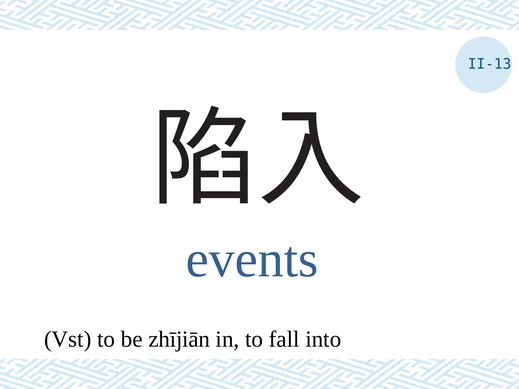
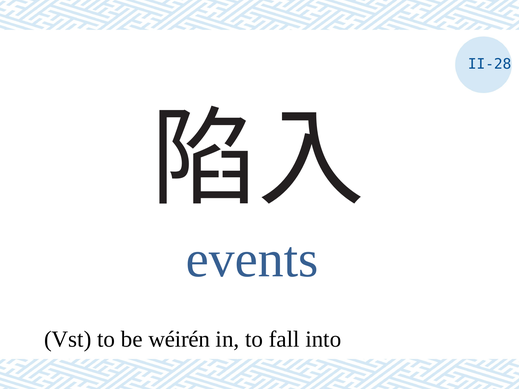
II-13: II-13 -> II-28 (490, 64)
zhījiān: zhījiān -> wéirén (179, 339)
